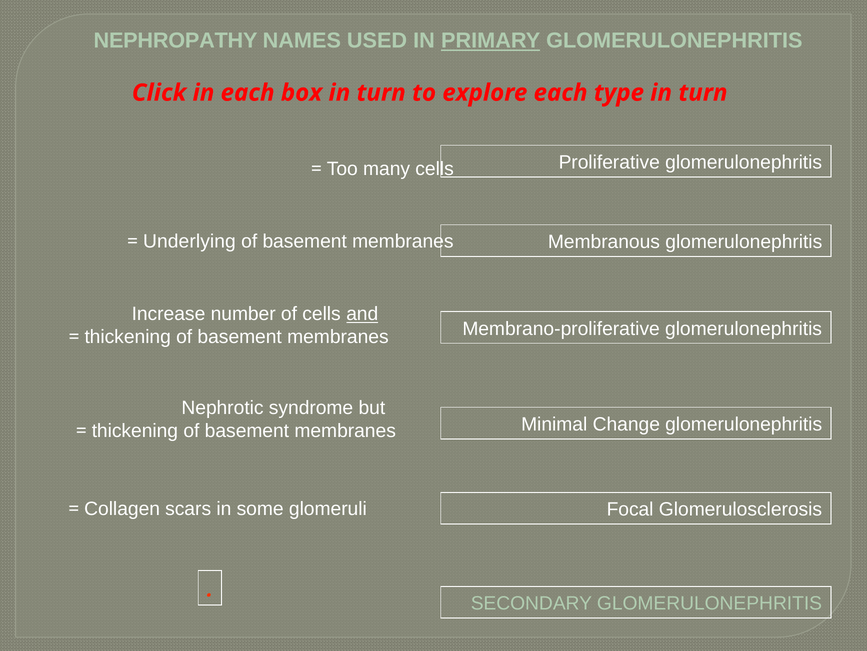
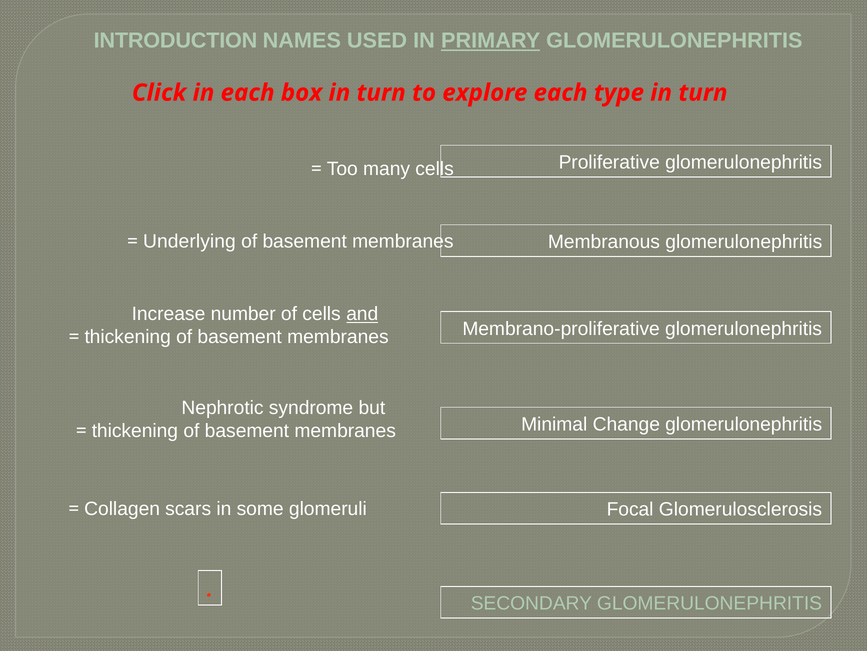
NEPHROPATHY: NEPHROPATHY -> INTRODUCTION (176, 41)
